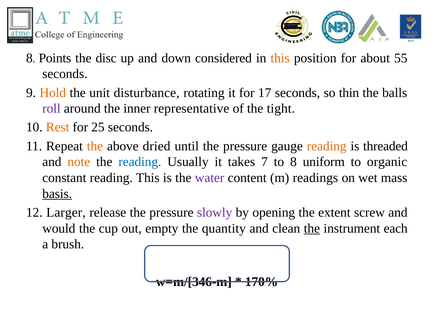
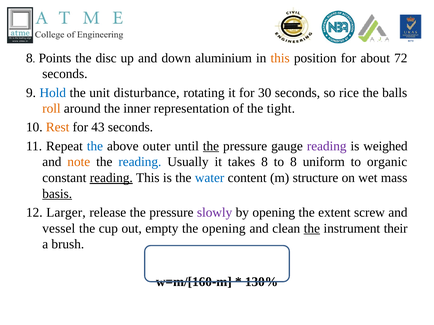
considered: considered -> aluminium (223, 58)
55: 55 -> 72 (401, 58)
Hold colour: orange -> blue (53, 93)
17: 17 -> 30 (265, 93)
thin: thin -> rice (349, 93)
roll colour: purple -> orange (51, 109)
representative: representative -> representation (192, 109)
25: 25 -> 43 (98, 127)
the colour: orange -> blue (95, 146)
dried: dried -> outer (157, 146)
the underline: none -> present (211, 146)
reading colour: orange -> purple (327, 146)
threaded: threaded -> weighed (385, 146)
takes 7: 7 -> 8 (264, 162)
reading underline: none -> present (111, 178)
water colour: purple -> blue (210, 178)
readings: readings -> structure (316, 178)
would: would -> vessel (59, 229)
the quantity: quantity -> opening (224, 229)
each: each -> their (396, 229)
w=m/[346-m: w=m/[346-m -> w=m/[160-m (194, 282)
170%: 170% -> 130% (261, 282)
